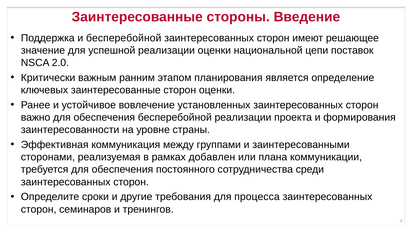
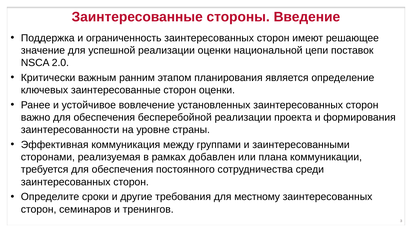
и бесперебойной: бесперебойной -> ограниченность (124, 38)
процесса: процесса -> местному (257, 197)
